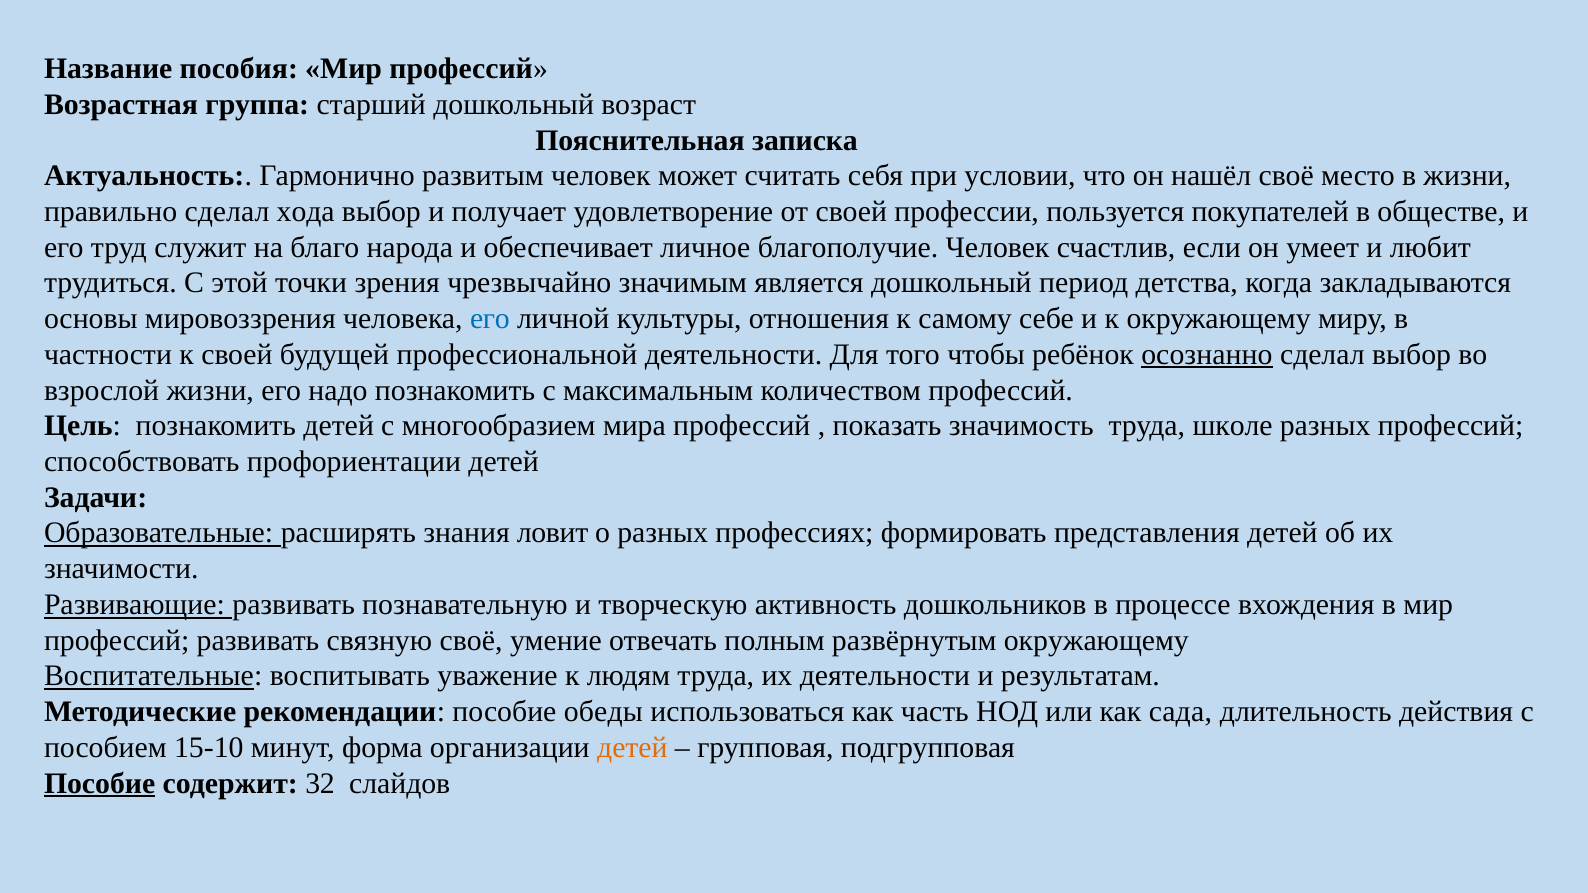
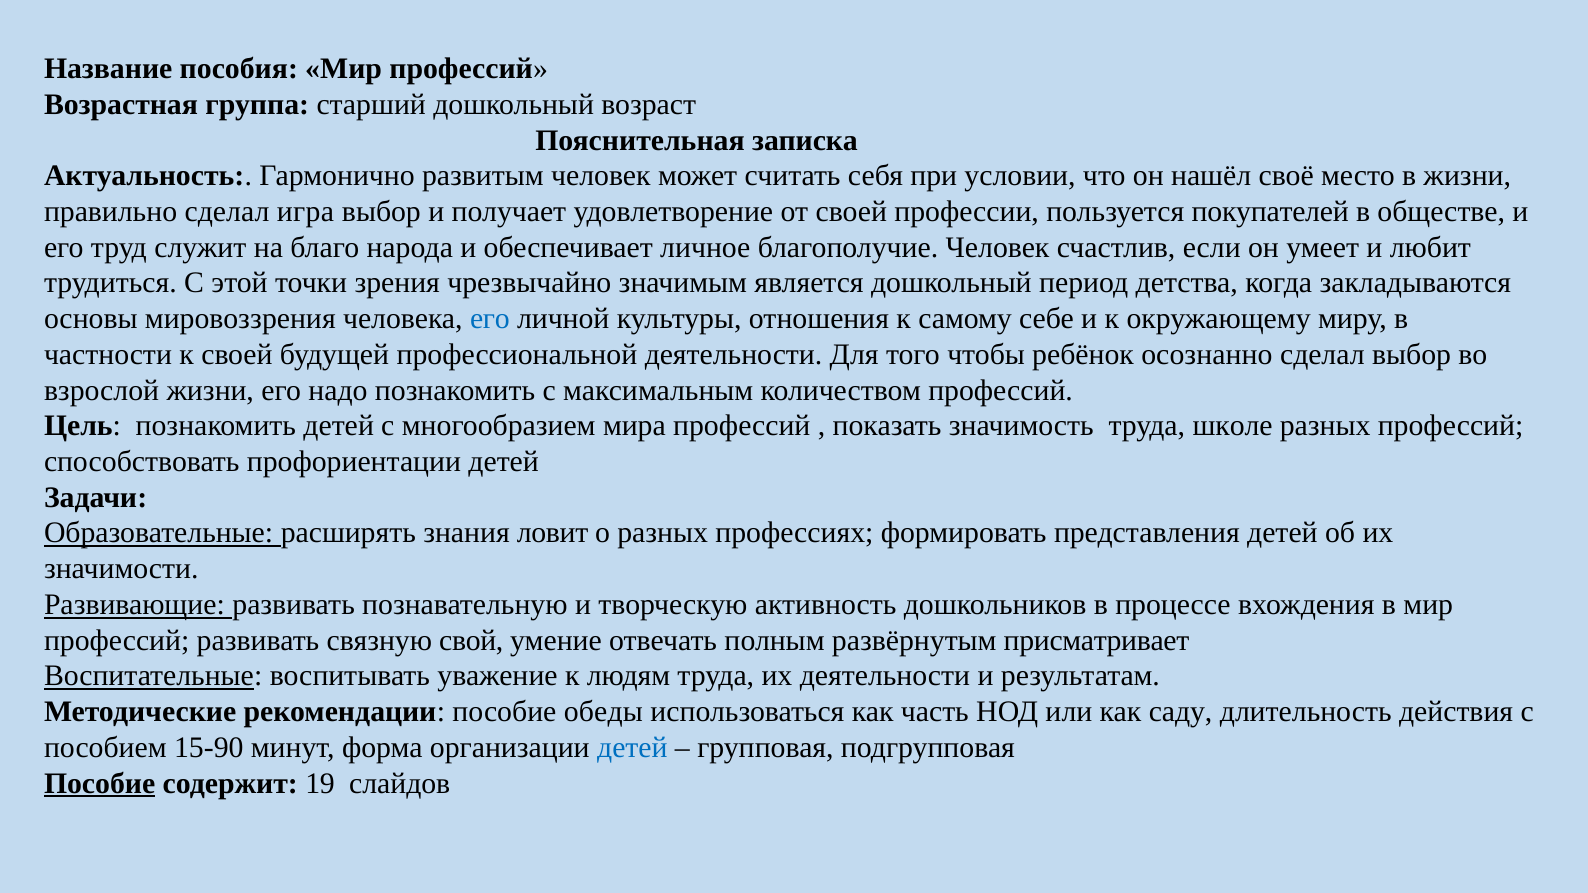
хода: хода -> игра (305, 212)
осознанно underline: present -> none (1207, 355)
связную своё: своё -> свой (471, 640)
развёрнутым окружающему: окружающему -> присматривает (1097, 640)
сада: сада -> саду (1181, 712)
15-10: 15-10 -> 15-90 (209, 748)
детей colour: orange -> blue (632, 748)
32: 32 -> 19 (320, 783)
